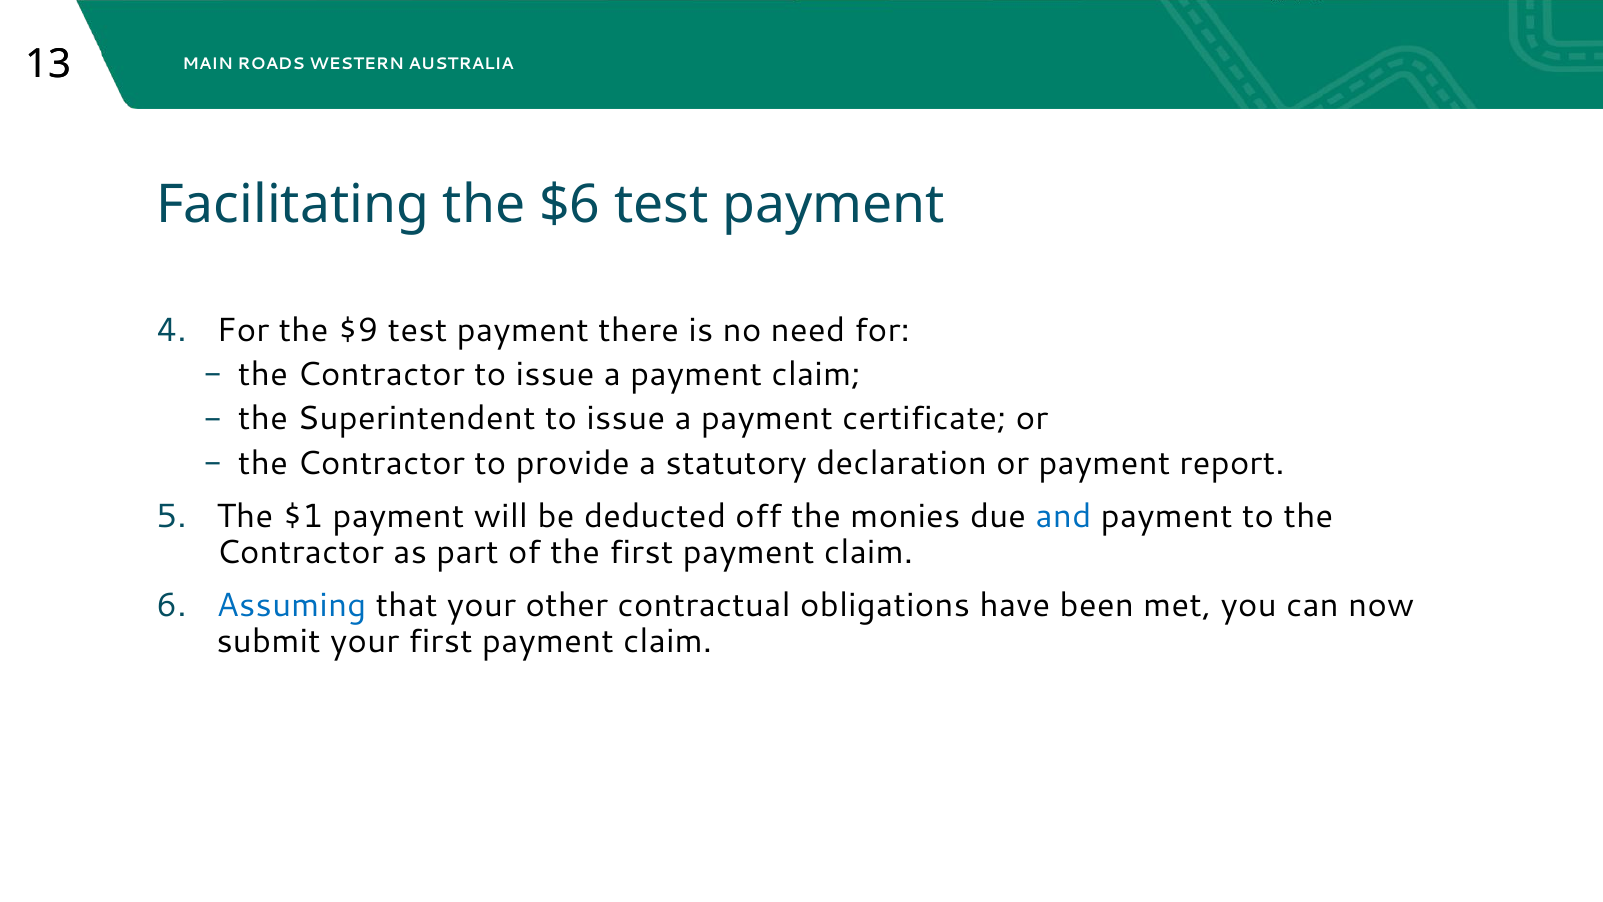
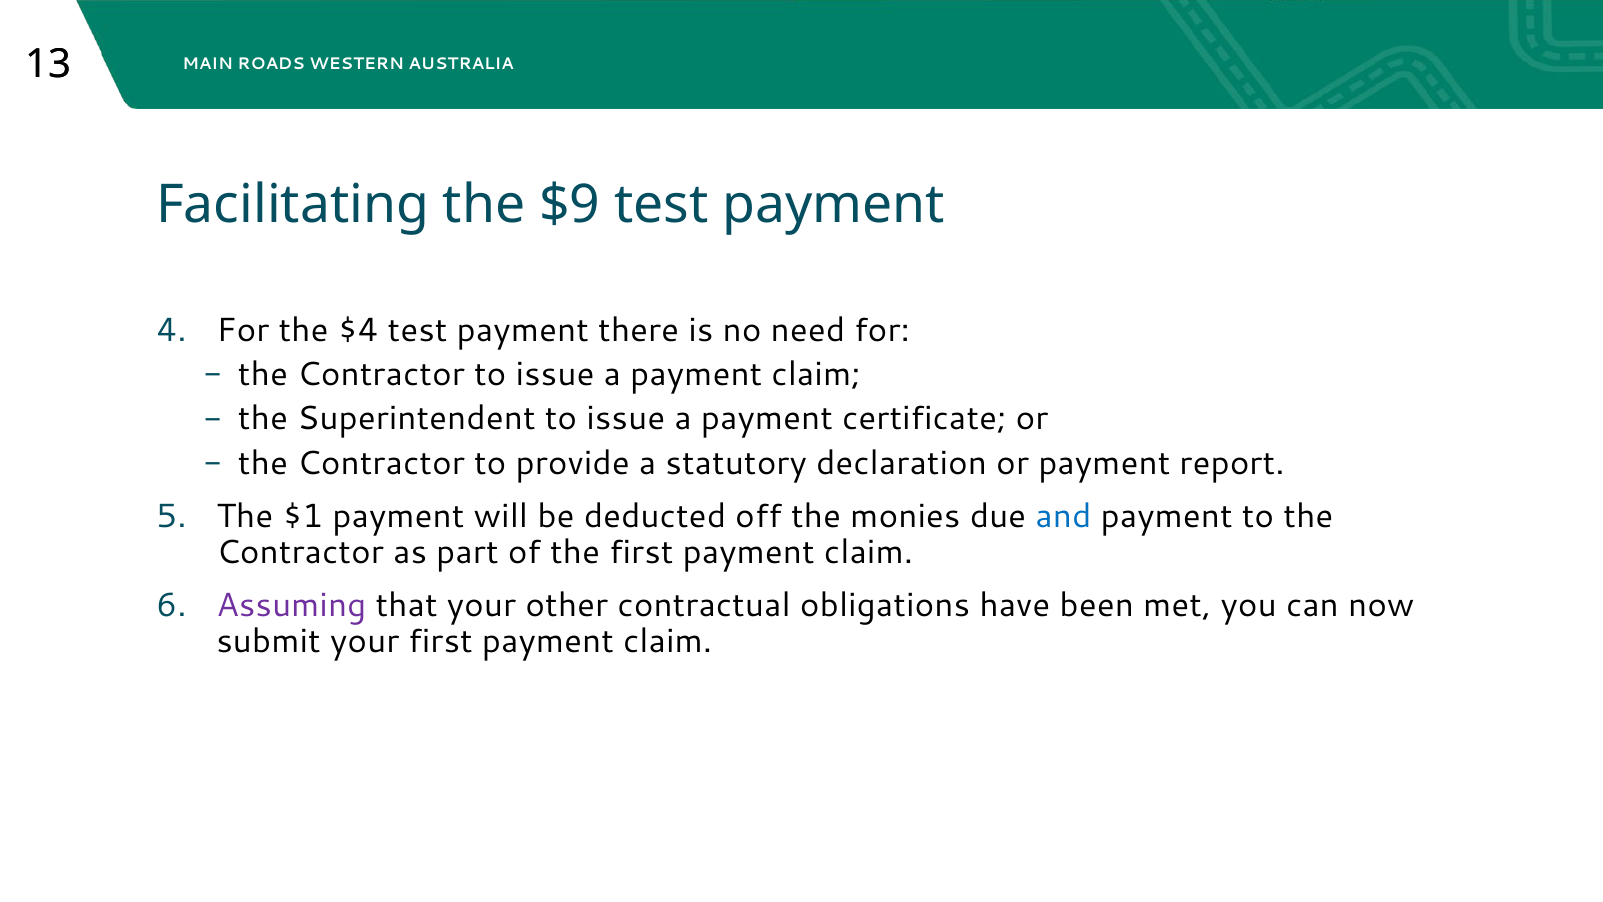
$6: $6 -> $9 (570, 204)
$9: $9 -> $4 (358, 330)
Assuming colour: blue -> purple (291, 605)
